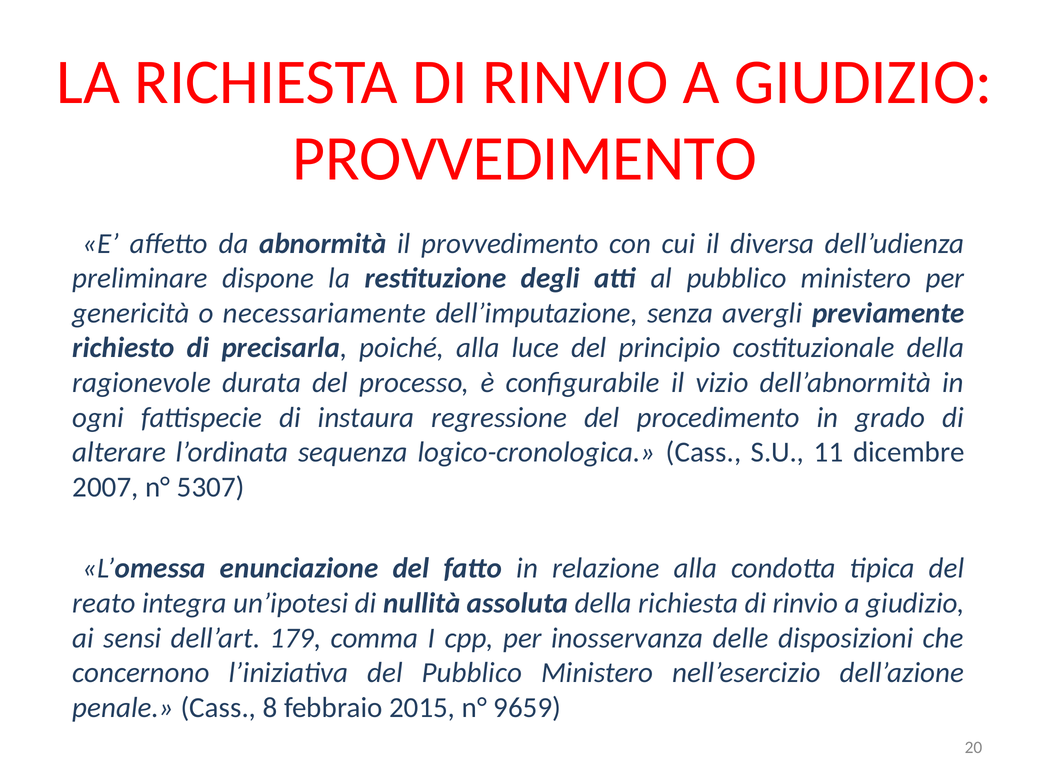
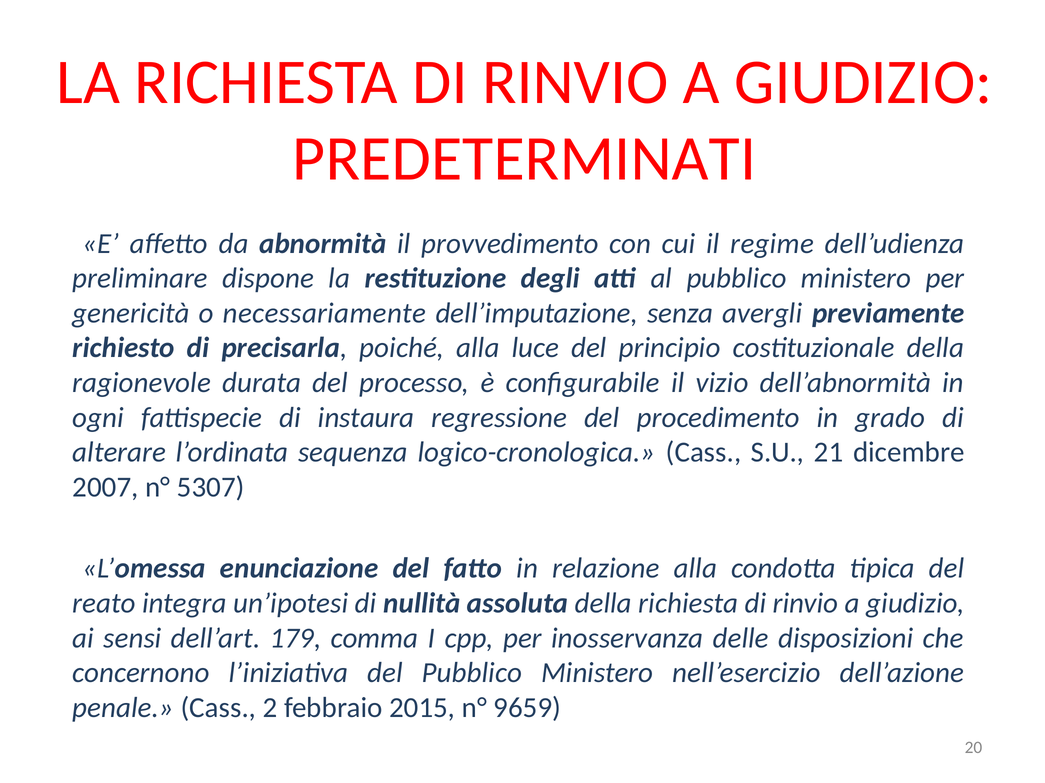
PROVVEDIMENTO: PROVVEDIMENTO -> PREDETERMINATI (524, 159)
diversa: diversa -> regime (772, 244)
11: 11 -> 21 (829, 453)
8: 8 -> 2 (270, 708)
